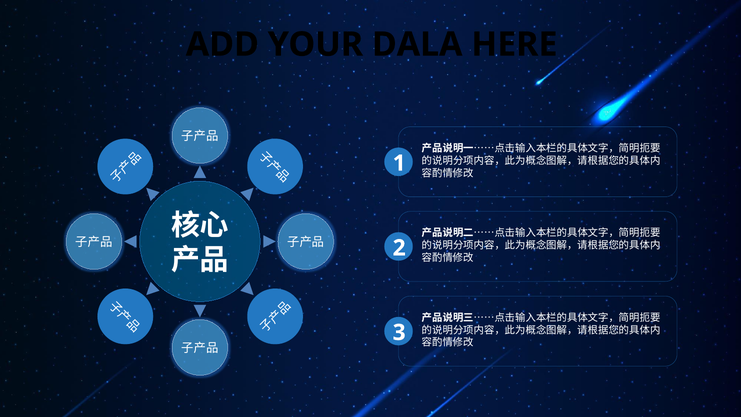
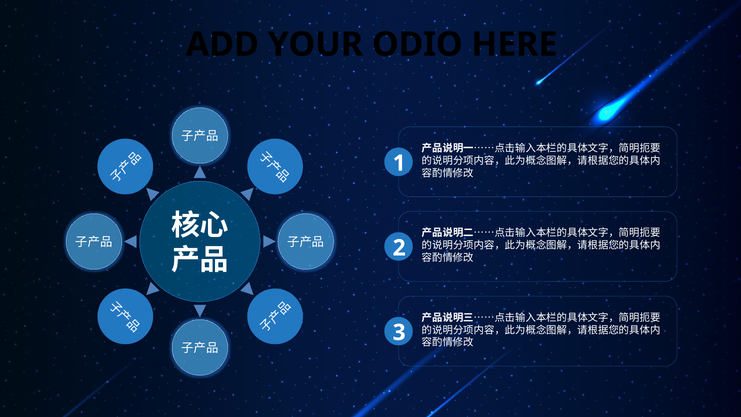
DALA: DALA -> ODIO (417, 44)
